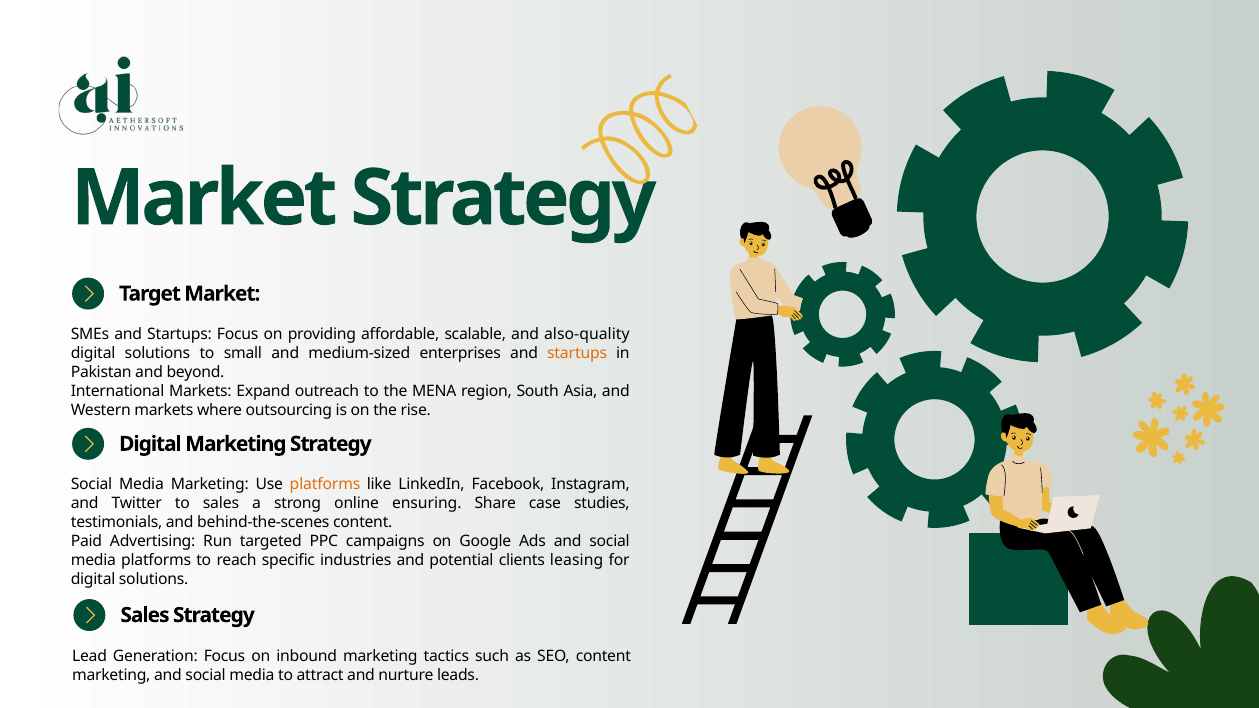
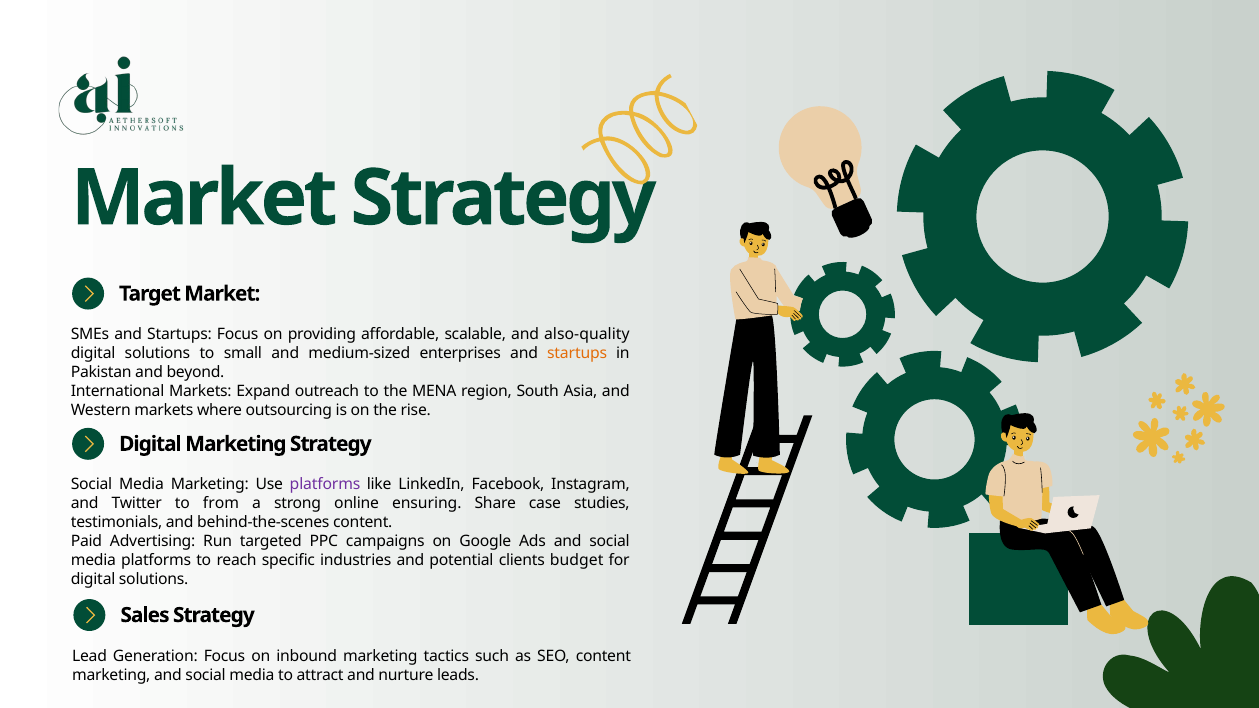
platforms colour: orange -> purple (325, 485)
to sales: sales -> from (221, 504)
leasing: leasing -> budget (577, 560)
